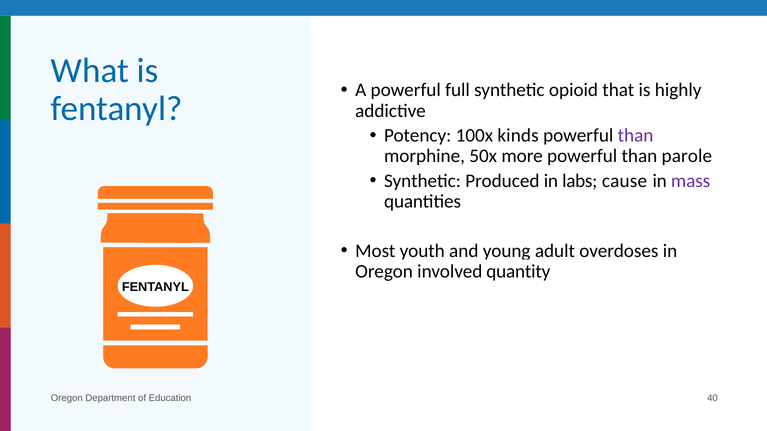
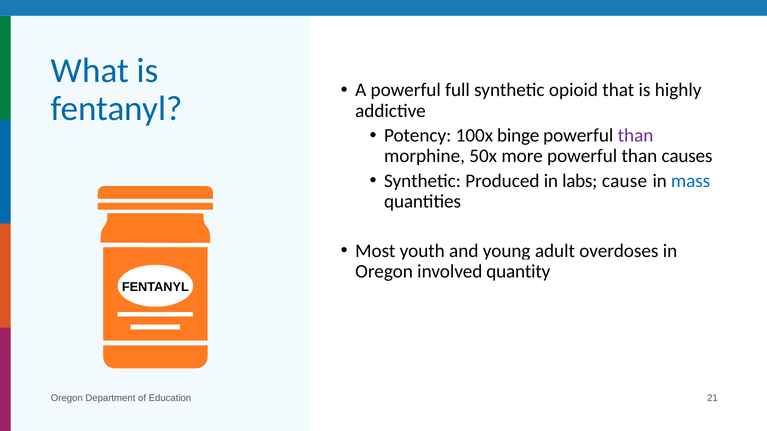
kinds: kinds -> binge (518, 136)
parole: parole -> causes (687, 156)
mass colour: purple -> blue (691, 181)
40: 40 -> 21 (712, 398)
